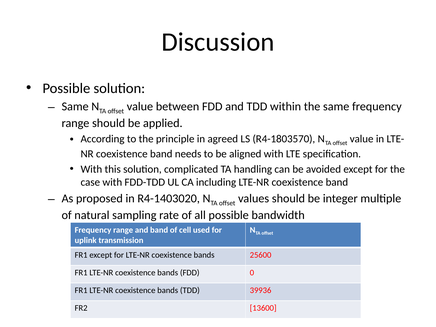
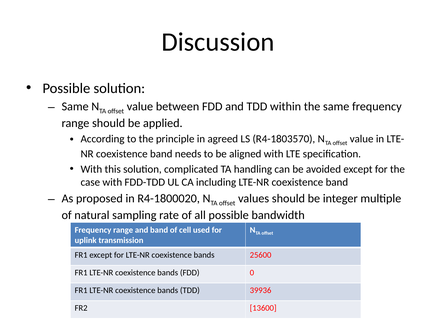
R4-1403020: R4-1403020 -> R4-1800020 (169, 199)
